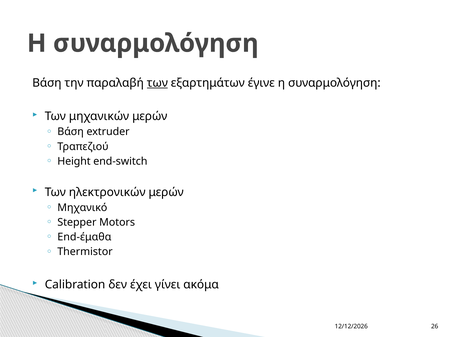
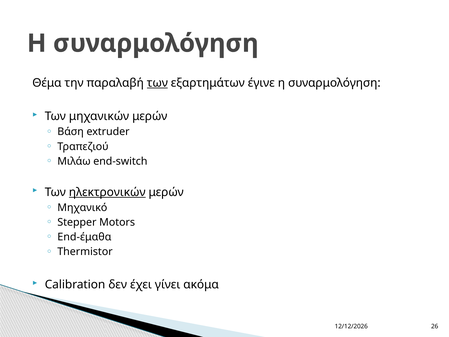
Βάση: Βάση -> Θέμα (47, 83)
Height: Height -> Μιλάω (74, 161)
ηλεκτρονικών underline: none -> present (107, 192)
